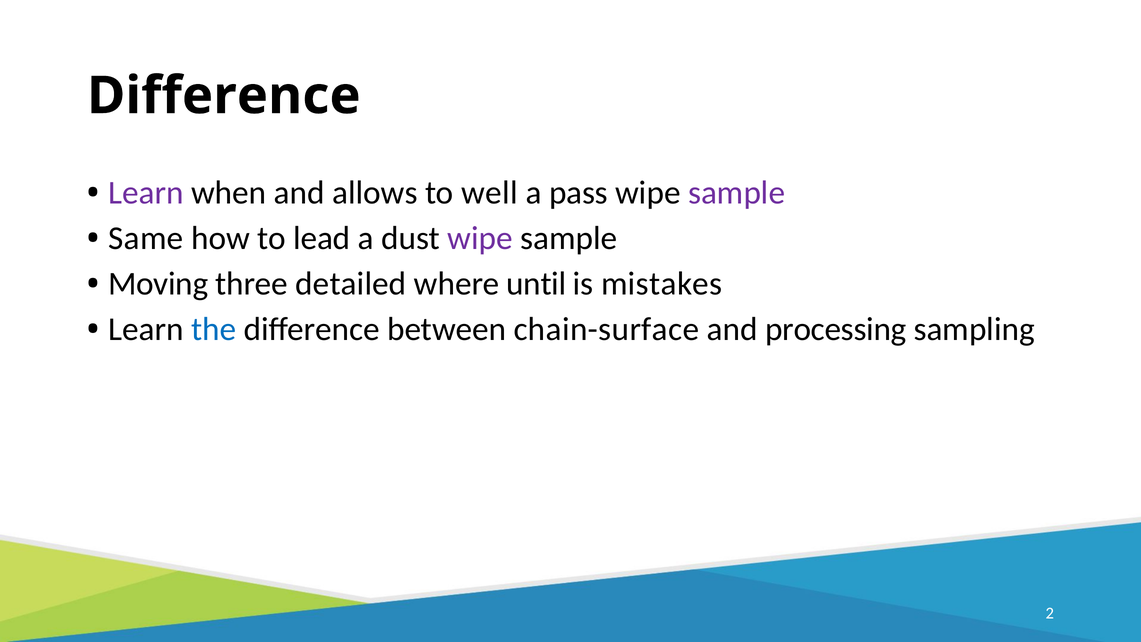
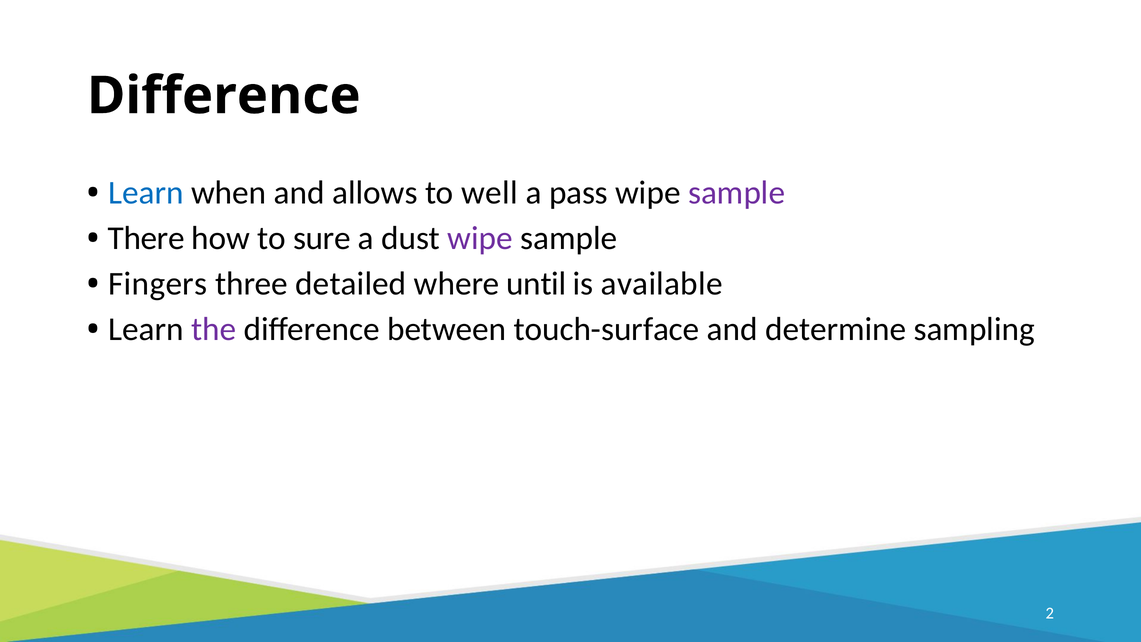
Learn colour: purple -> blue (146, 193)
Same: Same -> There (146, 238)
lead: lead -> sure (322, 238)
Moving: Moving -> Fingers (158, 284)
mistakes: mistakes -> available (662, 284)
the colour: blue -> purple (214, 329)
chain-surface: chain-surface -> touch-surface (607, 329)
processing: processing -> determine (836, 329)
